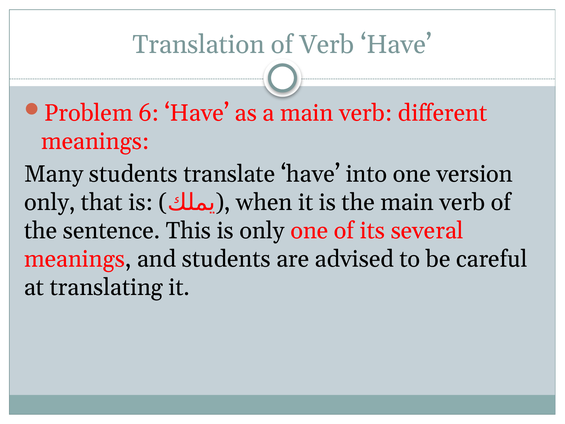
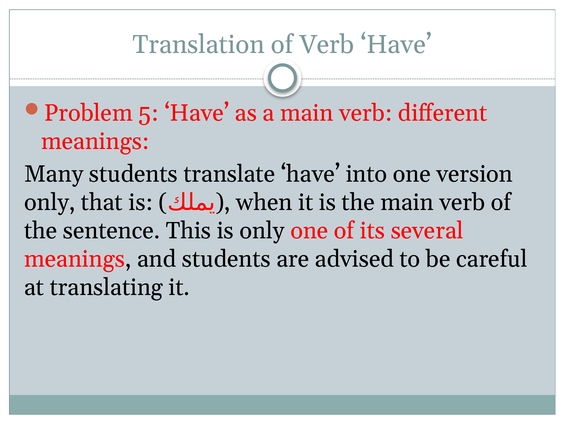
6: 6 -> 5 (148, 113)
